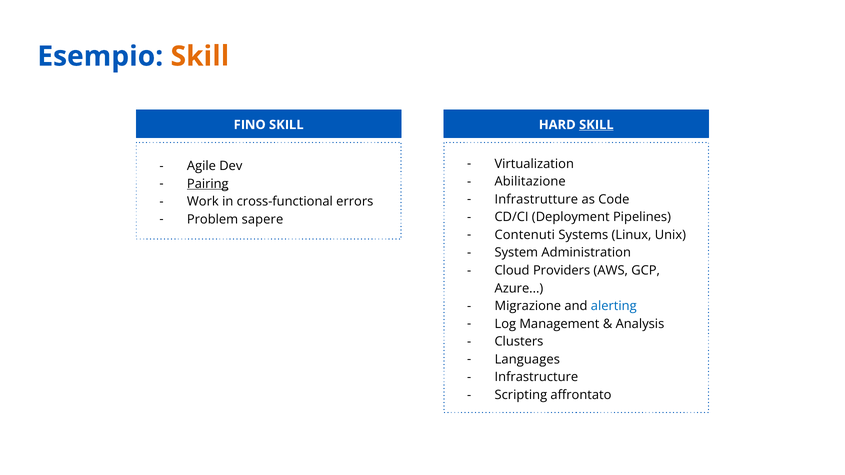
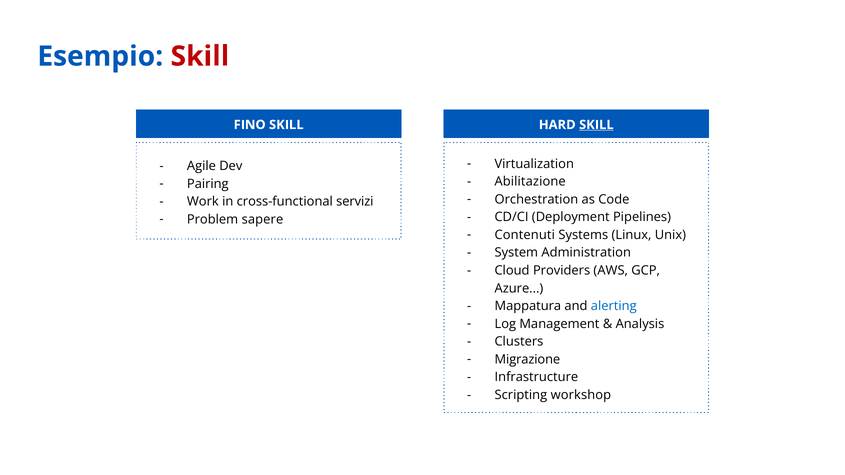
Skill colour: orange -> red (200, 56)
Pairing underline: present -> none (208, 184)
Infrastrutture: Infrastrutture -> Orchestration (536, 199)
errors: errors -> servizi (355, 202)
Migrazione: Migrazione -> Mappatura (528, 306)
Languages: Languages -> Migrazione (527, 360)
affrontato: affrontato -> workshop (581, 395)
